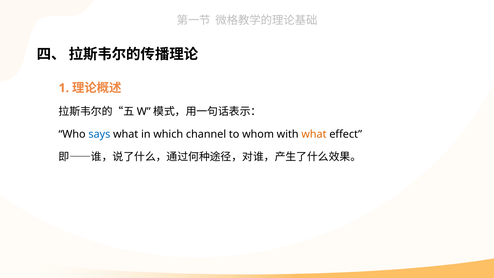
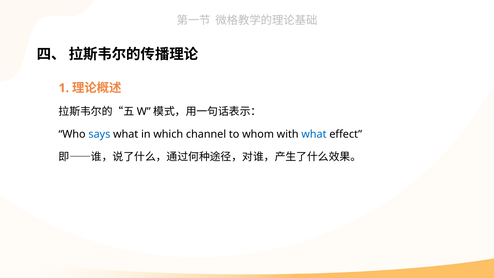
what colour: orange -> blue (314, 134)
